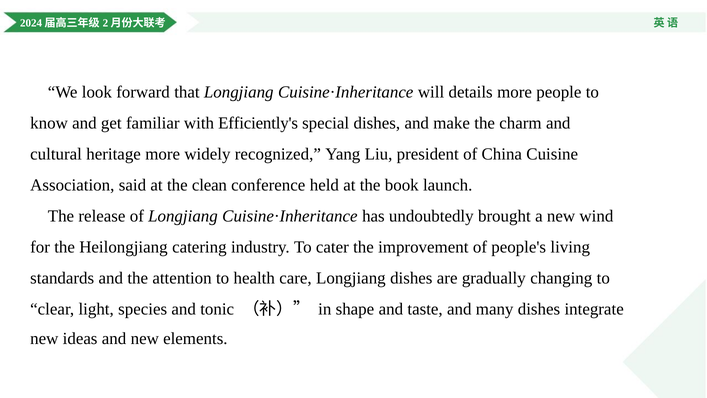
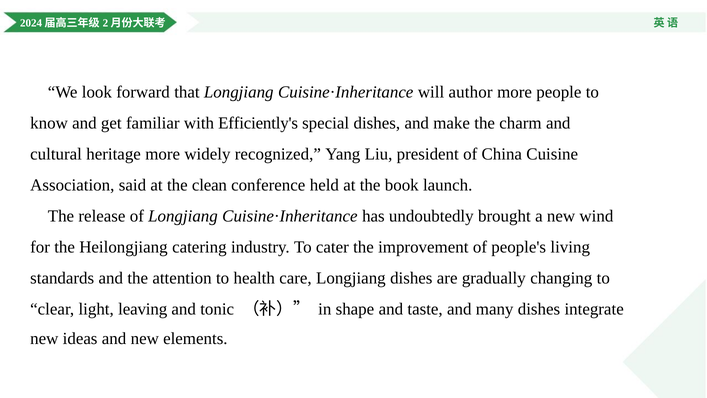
details: details -> author (471, 92)
species: species -> leaving (143, 309)
